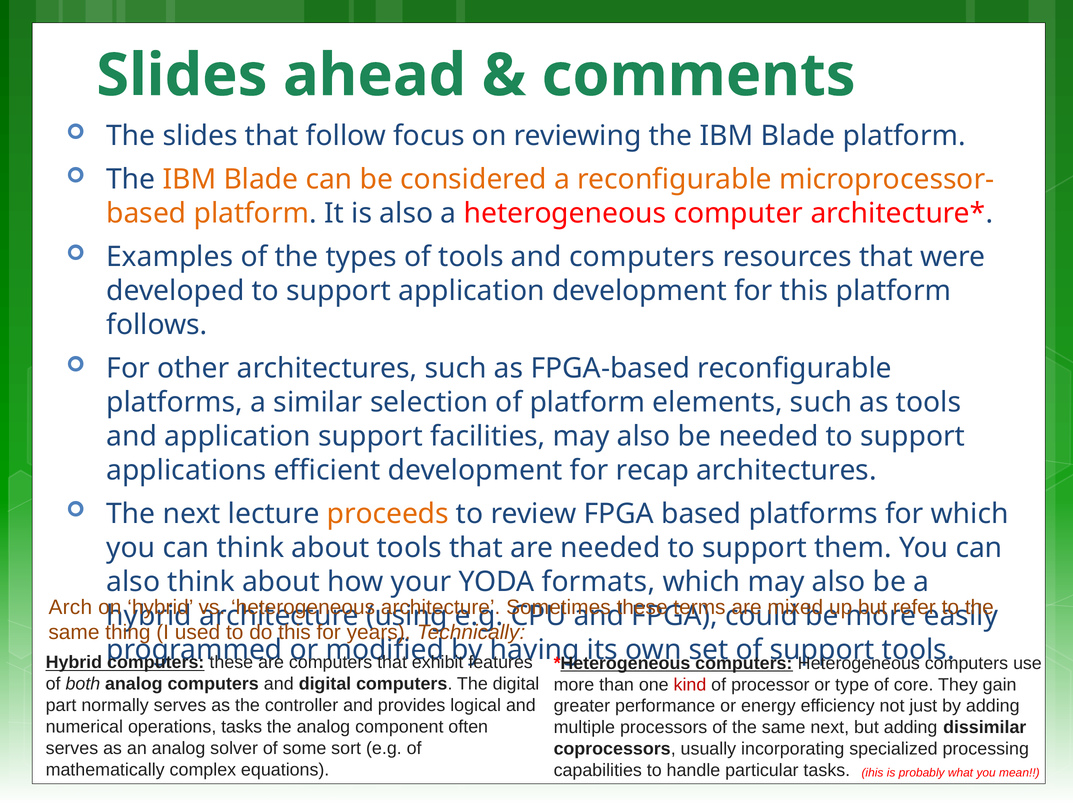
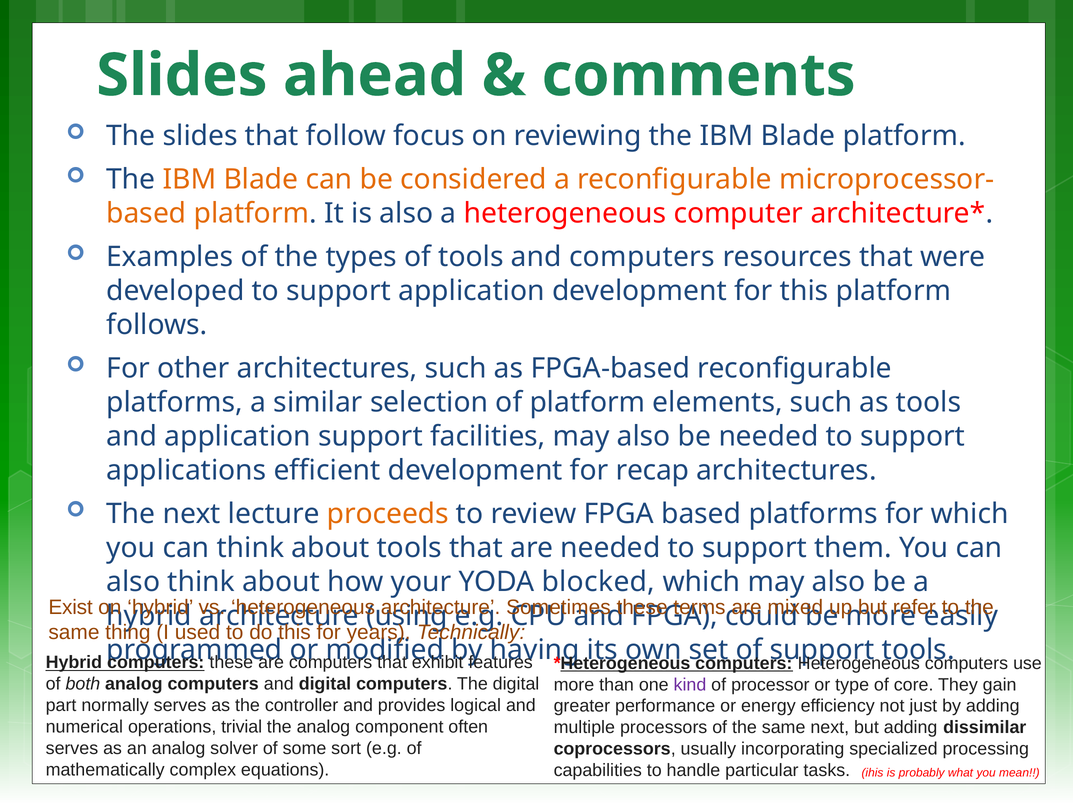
formats: formats -> blocked (598, 582)
Arch: Arch -> Exist (71, 607)
kind colour: red -> purple (690, 684)
operations tasks: tasks -> trivial (242, 727)
